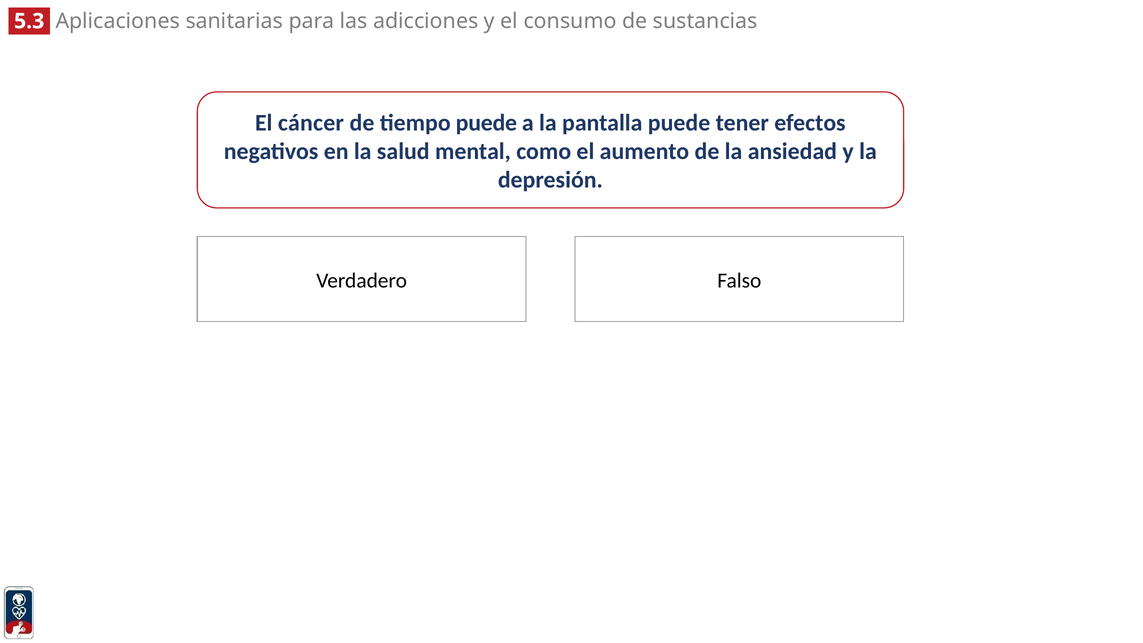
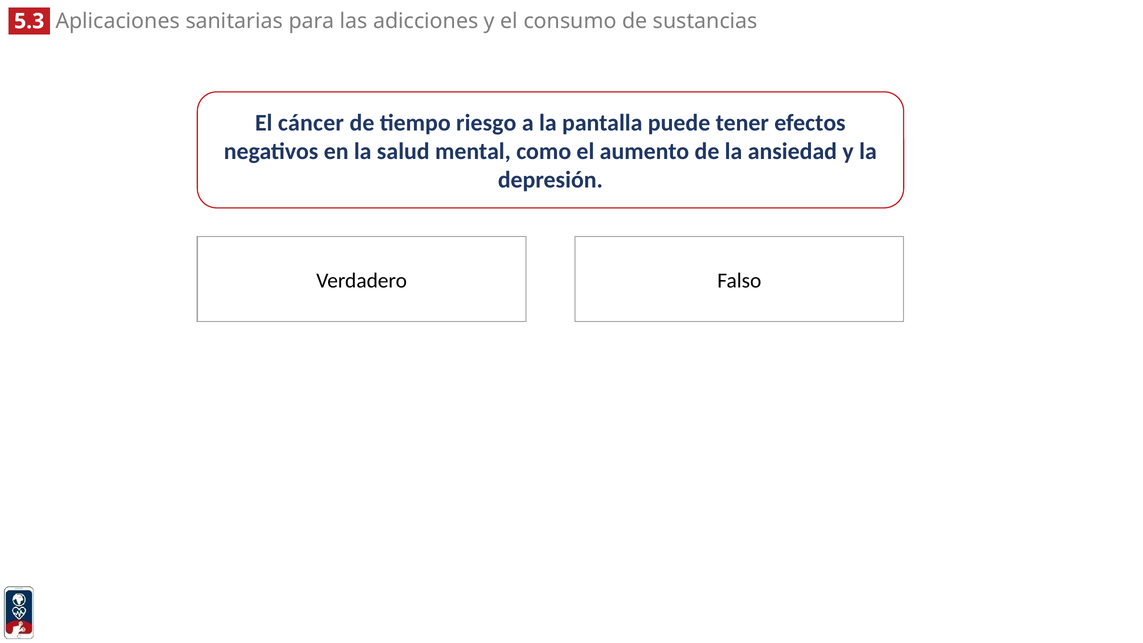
tiempo puede: puede -> riesgo (486, 123)
